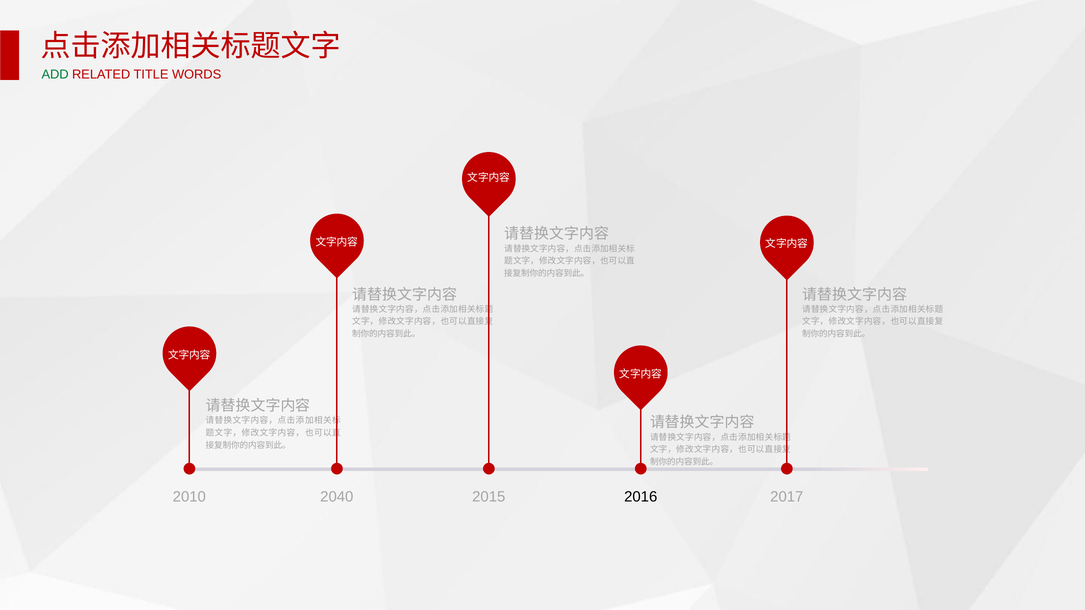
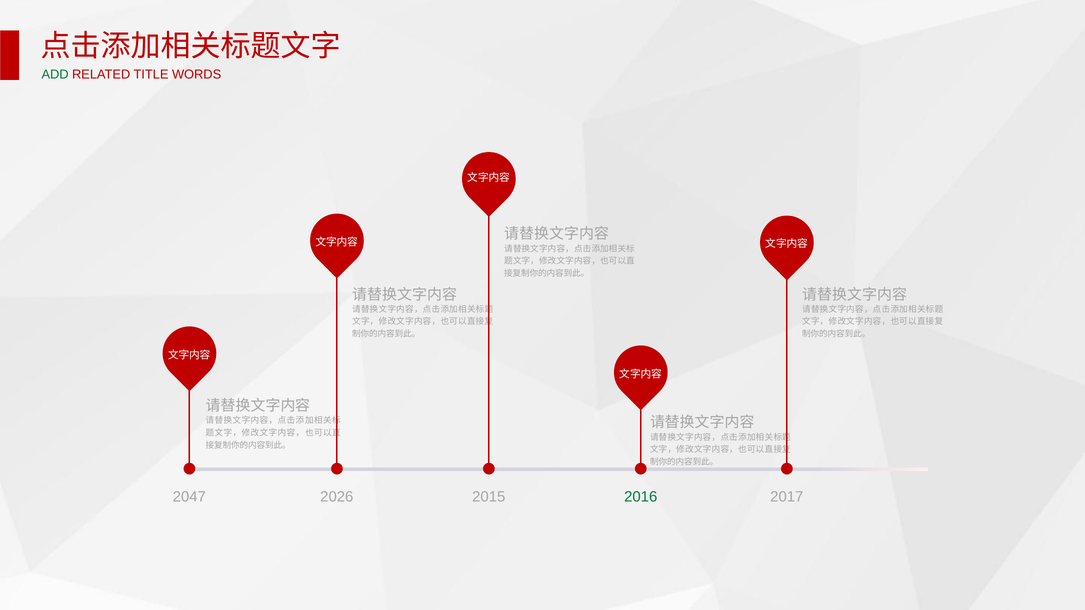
2010: 2010 -> 2047 (189, 497)
2040: 2040 -> 2026 (337, 497)
2016 colour: black -> green (641, 497)
